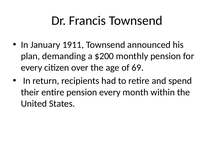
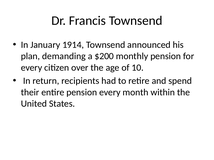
1911: 1911 -> 1914 (73, 45)
69: 69 -> 10 (138, 68)
